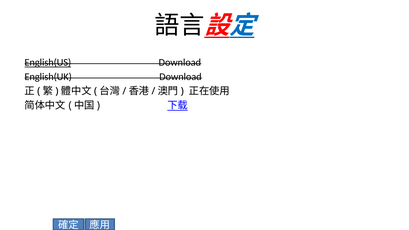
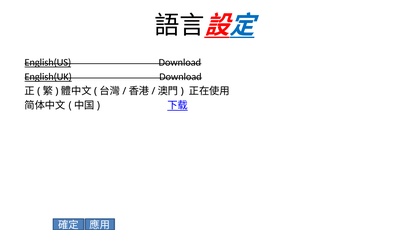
English(UK underline: none -> present (48, 77)
